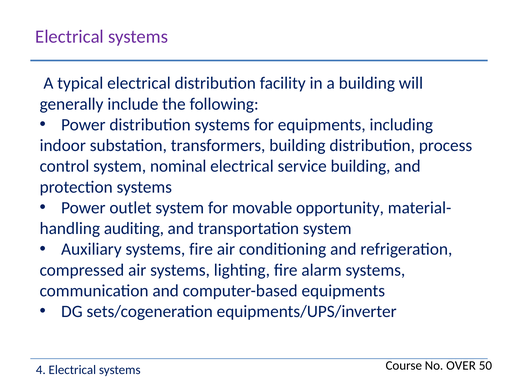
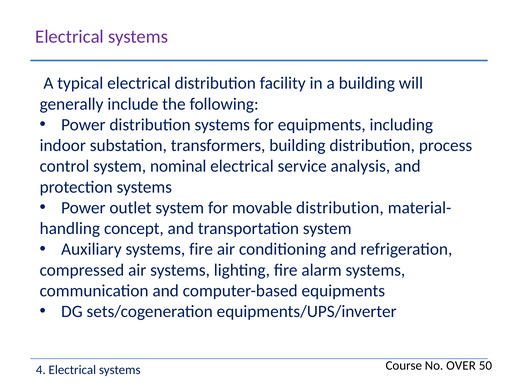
service building: building -> analysis (360, 166)
movable opportunity: opportunity -> distribution (340, 207)
auditing: auditing -> concept (134, 228)
